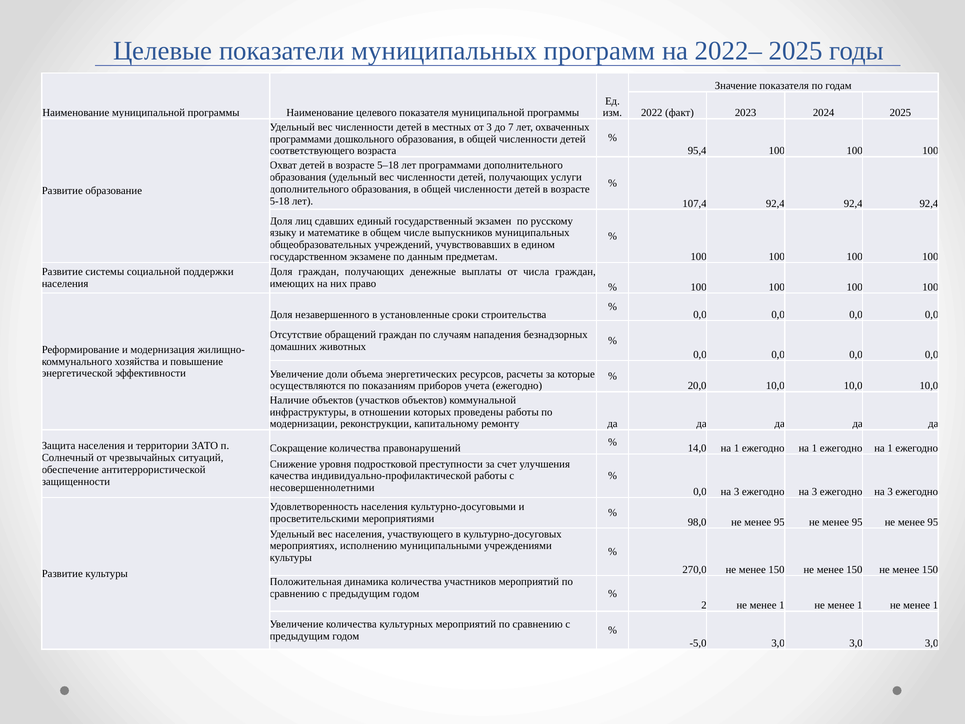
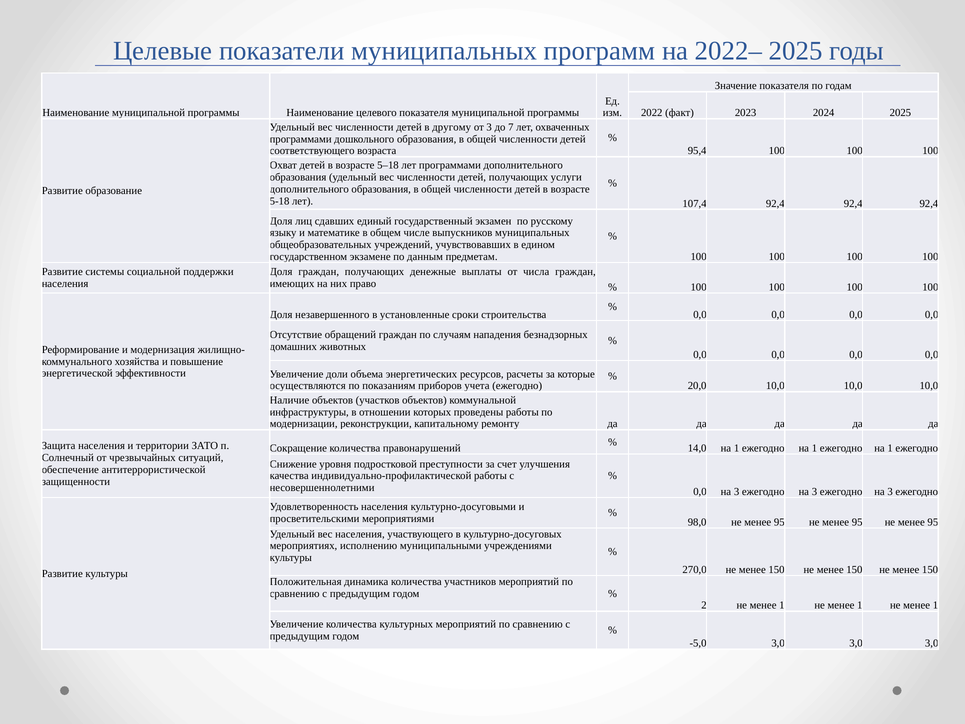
местных: местных -> другому (452, 127)
